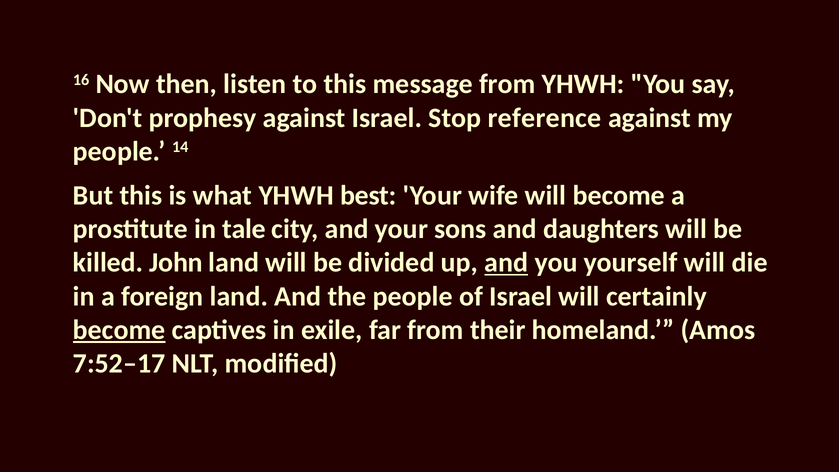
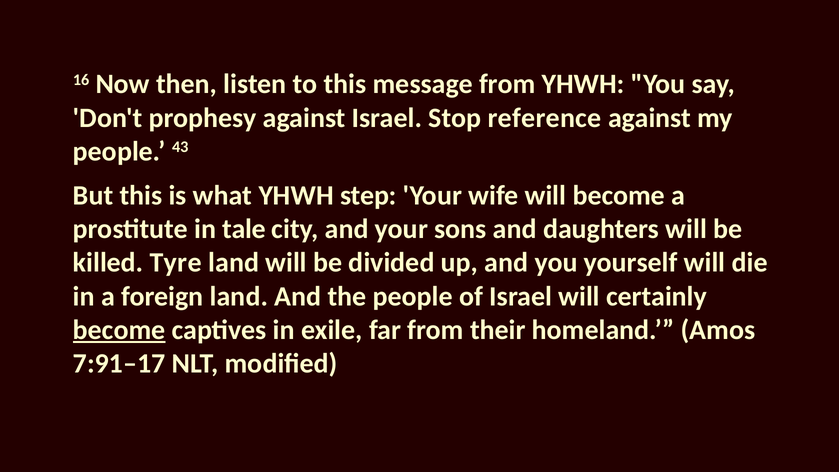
14: 14 -> 43 (180, 147)
best: best -> step (368, 195)
John: John -> Tyre (176, 263)
and underline: present -> none (506, 263)
7:52–17: 7:52–17 -> 7:91–17 (119, 363)
